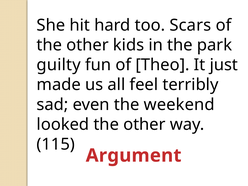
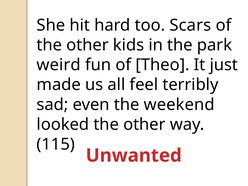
guilty: guilty -> weird (59, 65)
Argument: Argument -> Unwanted (134, 156)
